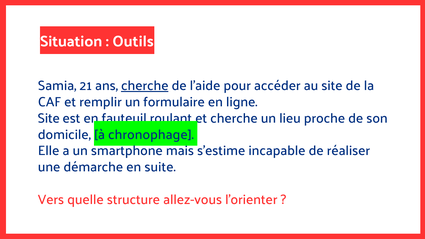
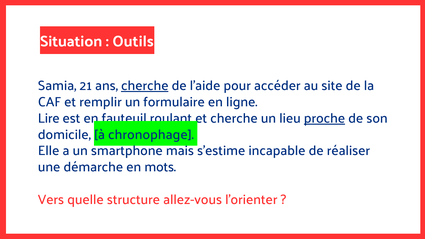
Site: Site -> Lire (49, 118)
proche underline: none -> present (325, 118)
suite: suite -> mots (160, 167)
